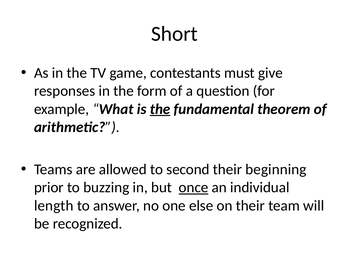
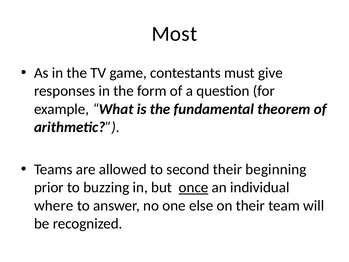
Short: Short -> Most (174, 34)
the underline: present -> none (160, 109)
length: length -> where (54, 205)
